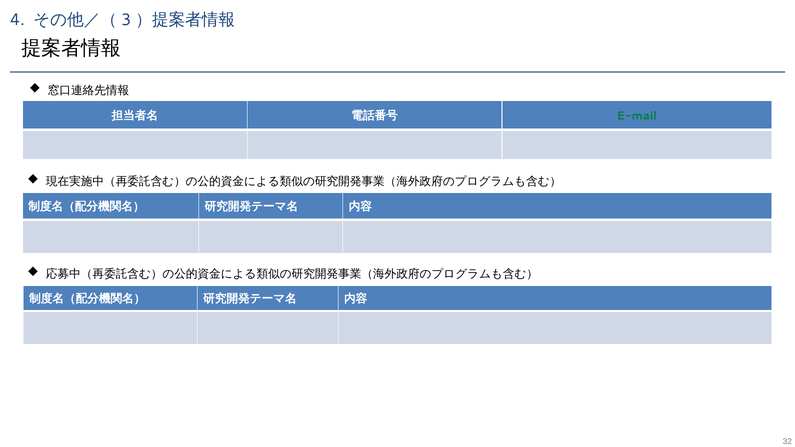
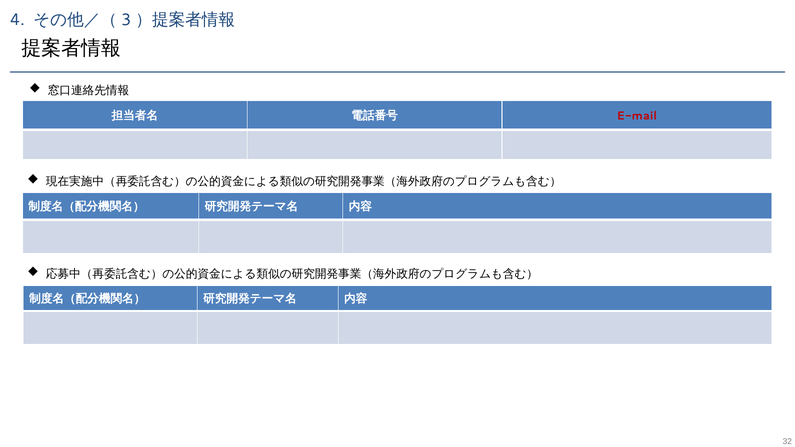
E-mail colour: green -> red (637, 116)
